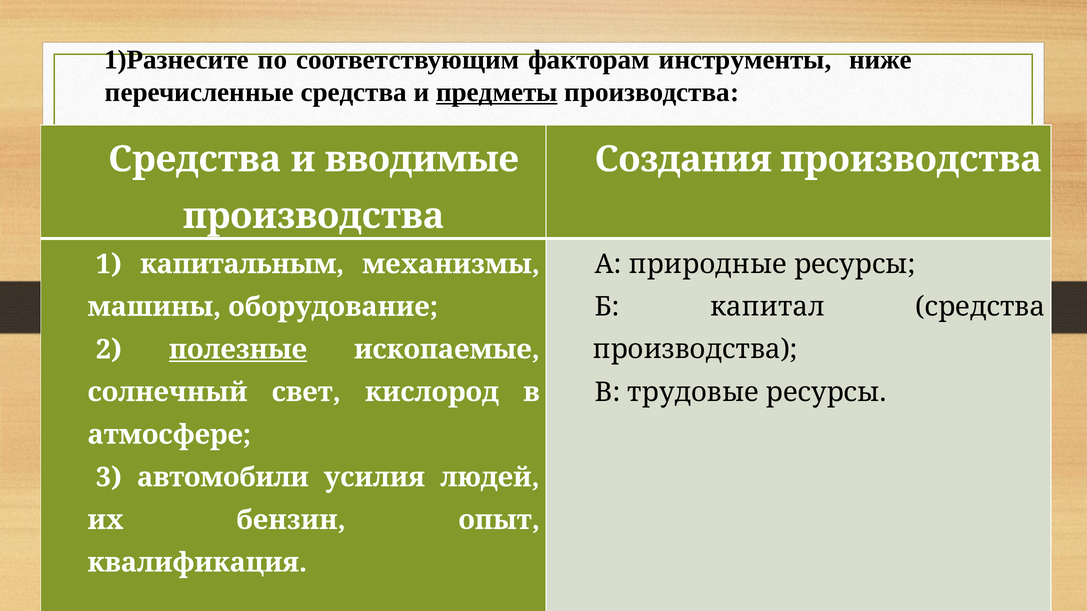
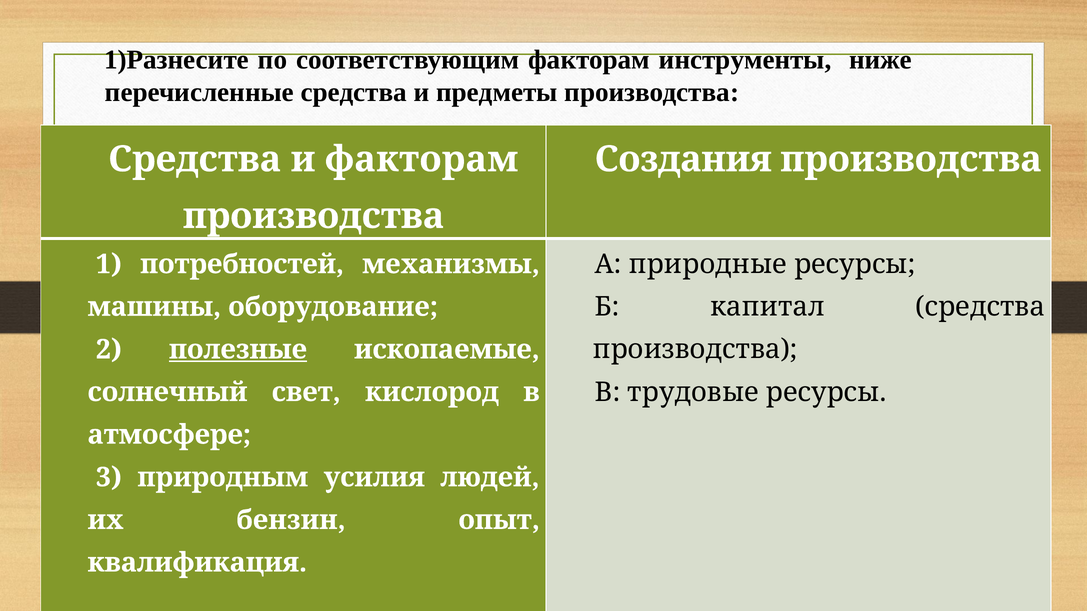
предметы underline: present -> none (497, 92)
и вводимые: вводимые -> факторам (422, 159)
капитальным: капитальным -> потребностей (242, 264)
автомобили: автомобили -> природным (223, 478)
